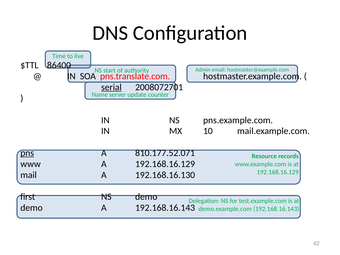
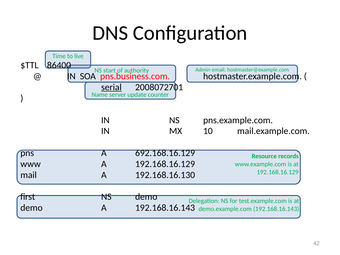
pns.translate.com: pns.translate.com -> pns.business.com (135, 76)
pns underline: present -> none (27, 153)
810.177.52.071: 810.177.52.071 -> 692.168.16.129 (165, 153)
